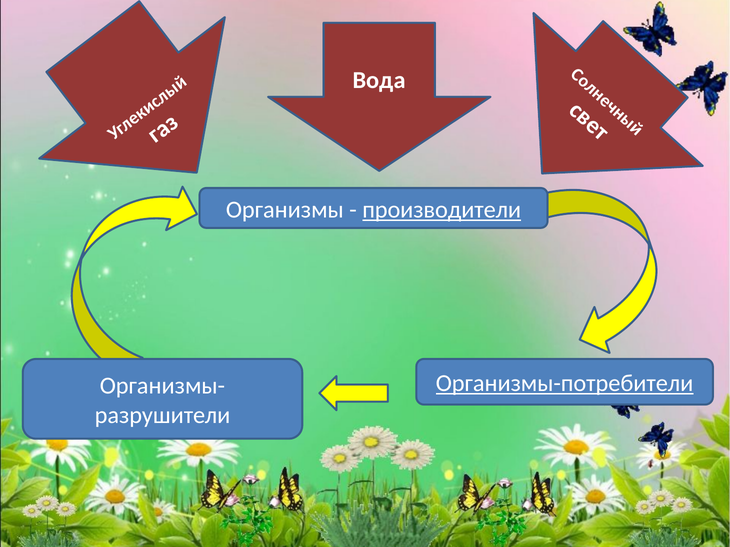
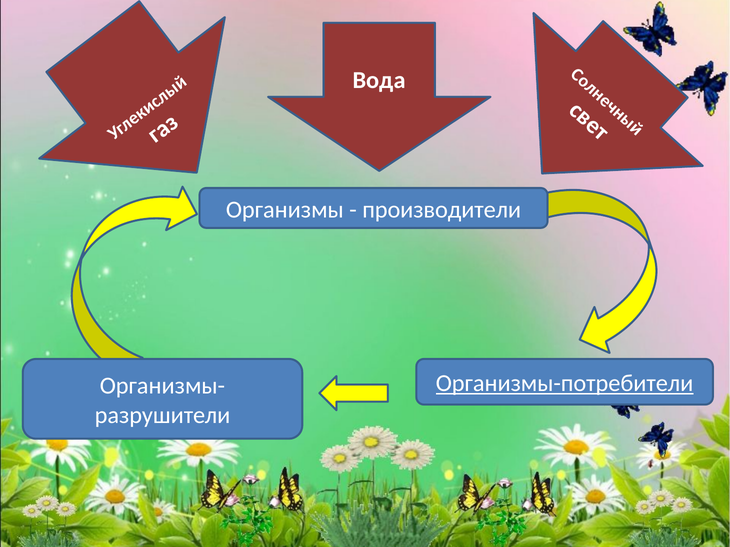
производители underline: present -> none (442, 210)
